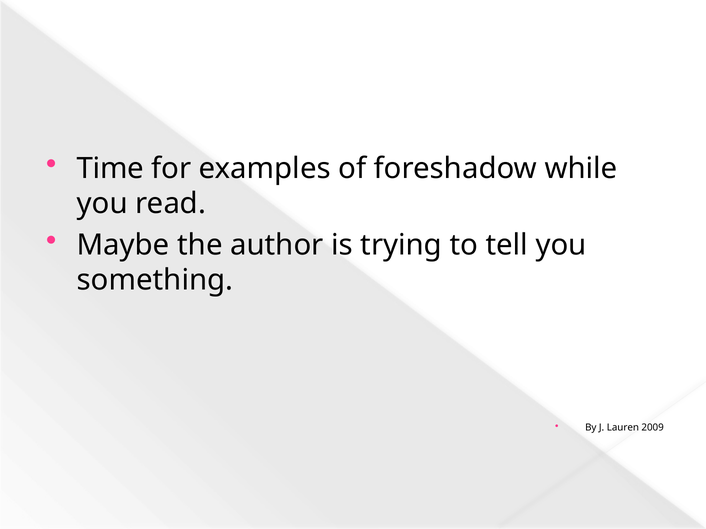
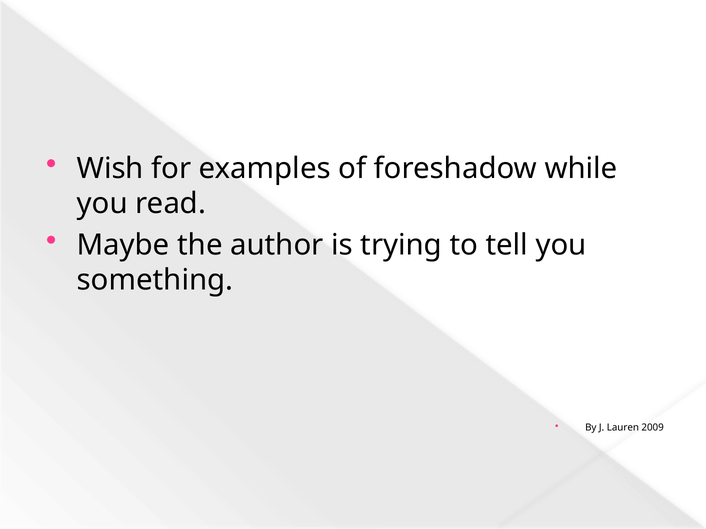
Time: Time -> Wish (110, 169)
